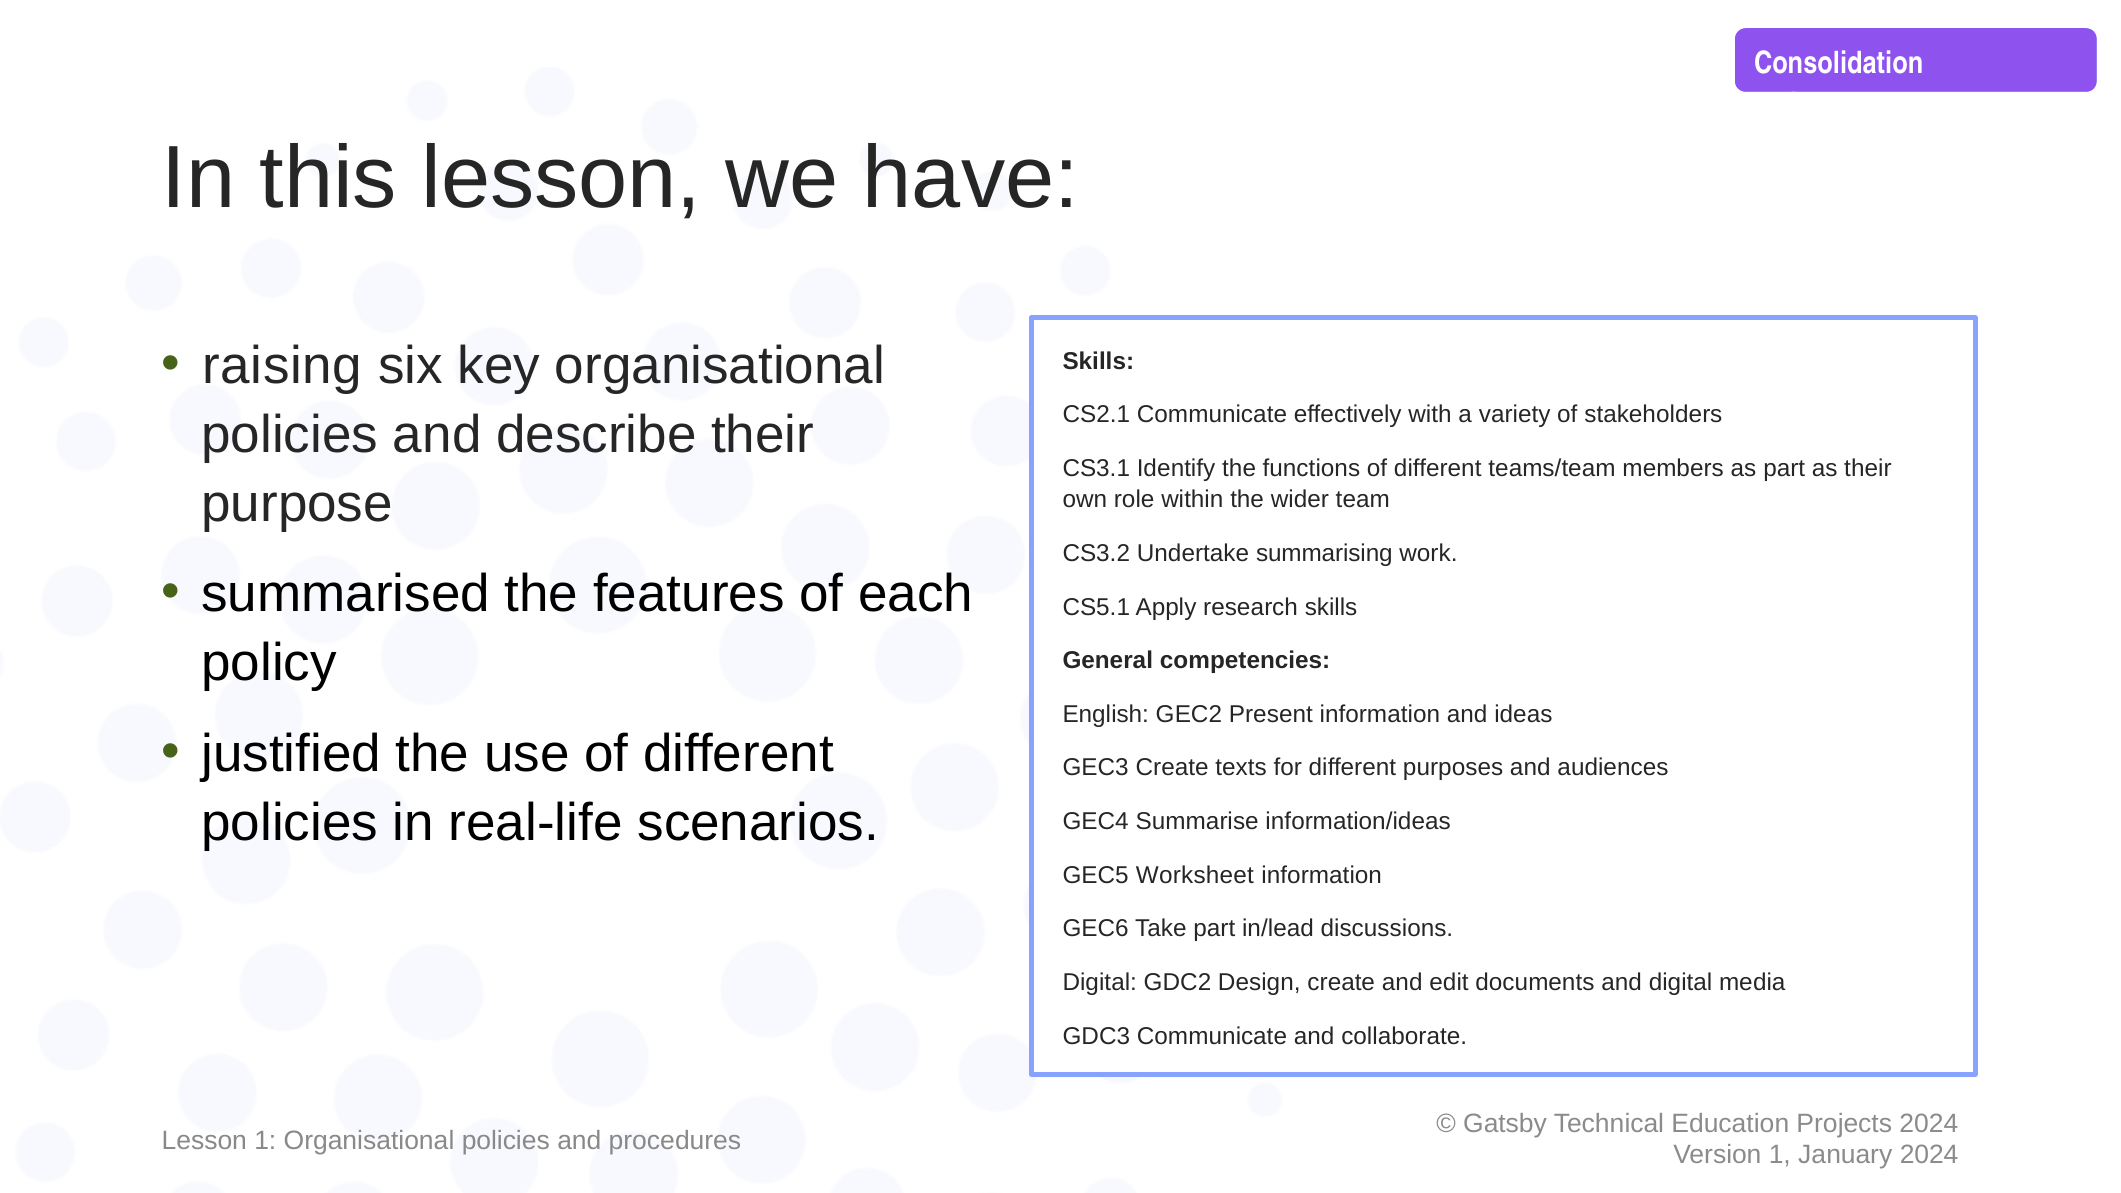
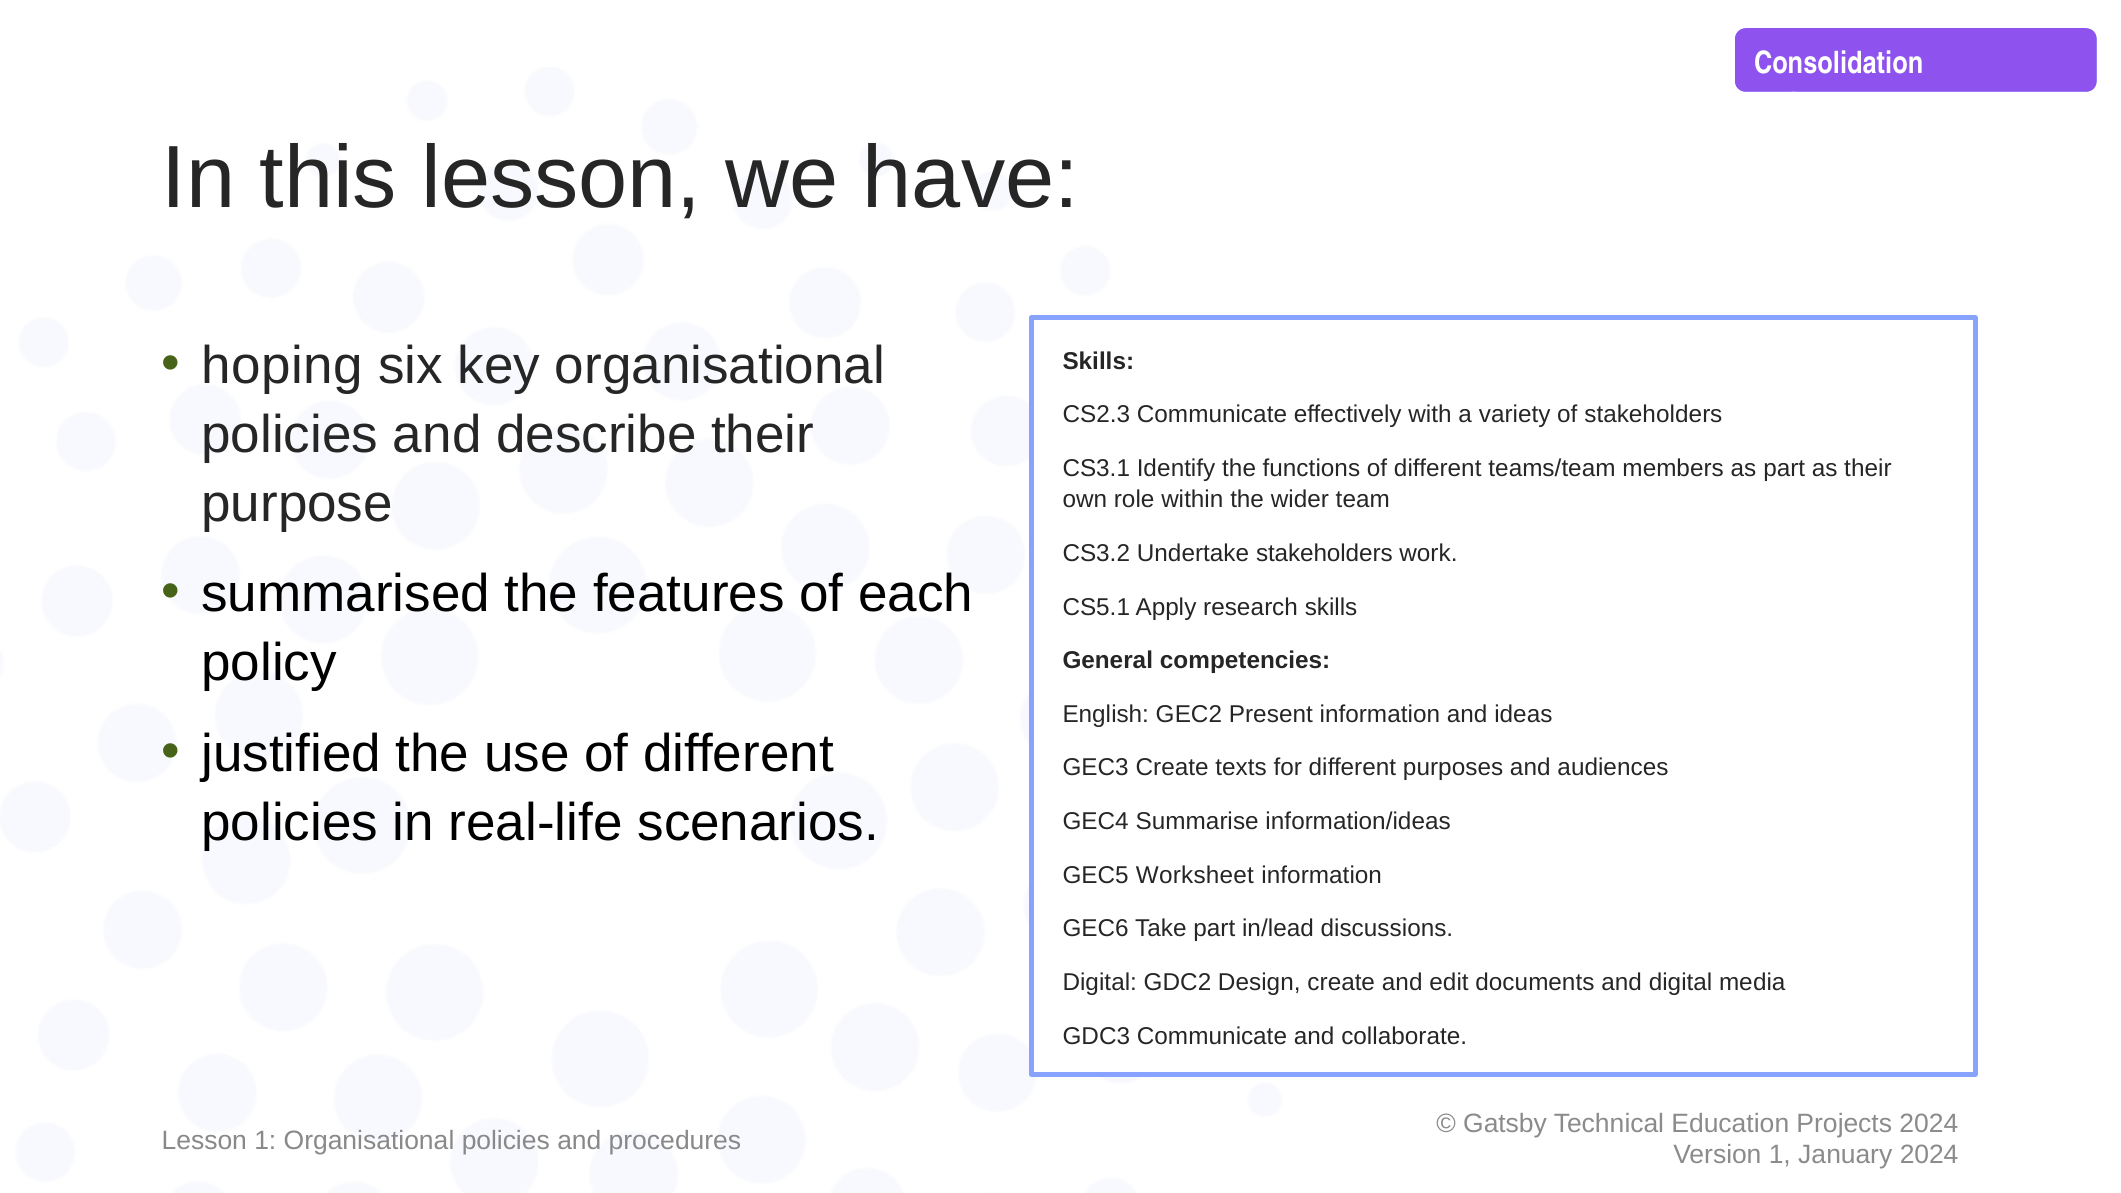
raising: raising -> hoping (282, 366)
CS2.1: CS2.1 -> CS2.3 (1096, 415)
Undertake summarising: summarising -> stakeholders (1324, 554)
